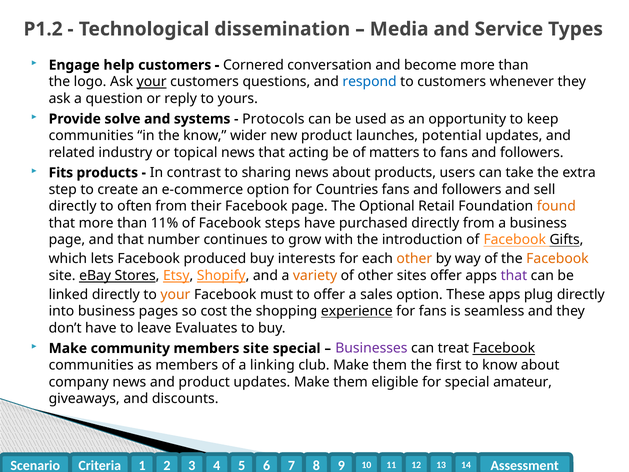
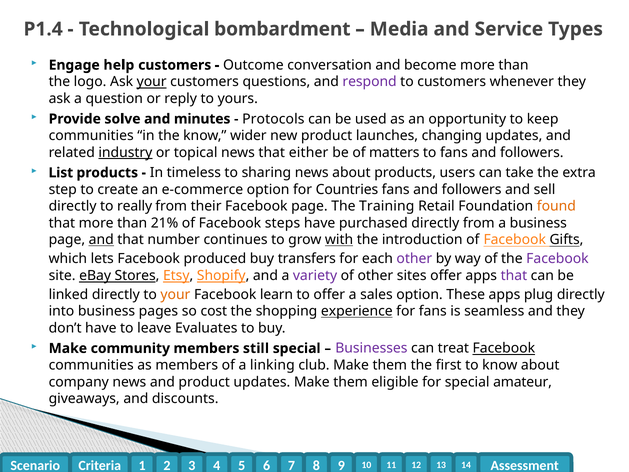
P1.2: P1.2 -> P1.4 (43, 29)
dissemination: dissemination -> bombardment (282, 29)
Cornered: Cornered -> Outcome (253, 65)
respond colour: blue -> purple (370, 82)
systems: systems -> minutes (202, 119)
potential: potential -> changing (452, 136)
industry underline: none -> present (125, 152)
acting: acting -> either (309, 152)
Fits: Fits -> List (61, 173)
contrast: contrast -> timeless (194, 173)
often: often -> really (135, 206)
Optional: Optional -> Training (387, 206)
11%: 11% -> 21% (165, 223)
and underline: none -> present (101, 240)
with underline: none -> present (339, 240)
interests: interests -> transfers (307, 259)
other colour: orange -> purple (414, 259)
Facebook colour: orange -> purple (557, 259)
variety colour: orange -> purple (315, 275)
must: must -> learn (277, 294)
members site: site -> still (256, 348)
